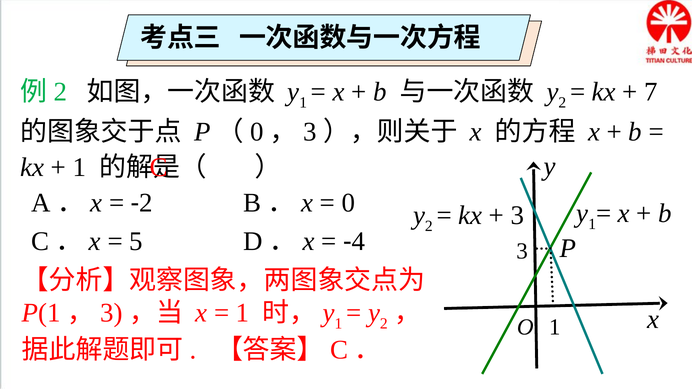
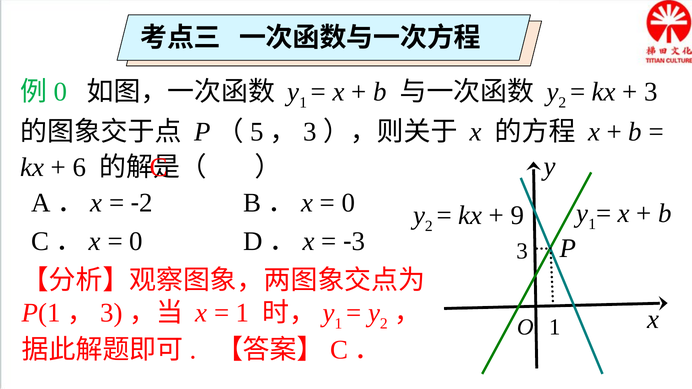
2: 2 -> 0 (60, 92)
7: 7 -> 3 (651, 92)
0: 0 -> 5 (257, 132)
1: 1 -> 6 (79, 168)
3: 3 -> 9 (518, 216)
5: 5 -> 0 (136, 242)
4: 4 -> 3 (359, 242)
